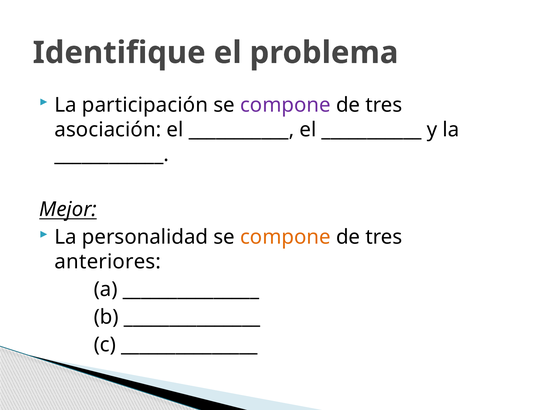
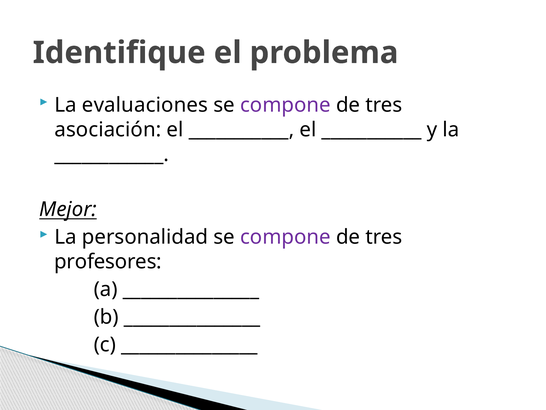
participación: participación -> evaluaciones (145, 105)
compone colour: orange -> purple (285, 237)
anteriores: anteriores -> profesores (108, 262)
